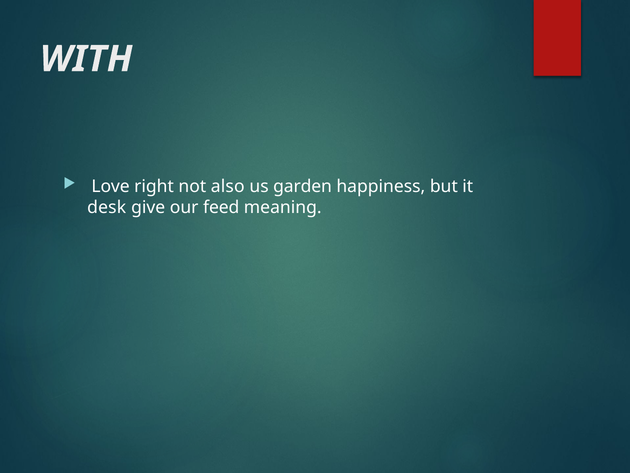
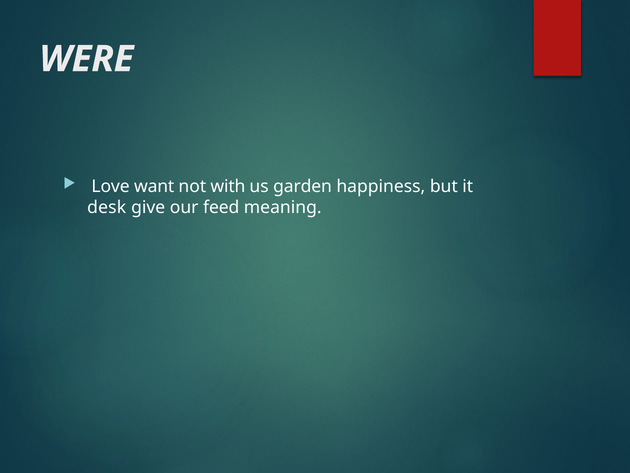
WITH: WITH -> WERE (86, 59)
right: right -> want (154, 186)
also: also -> with (228, 186)
